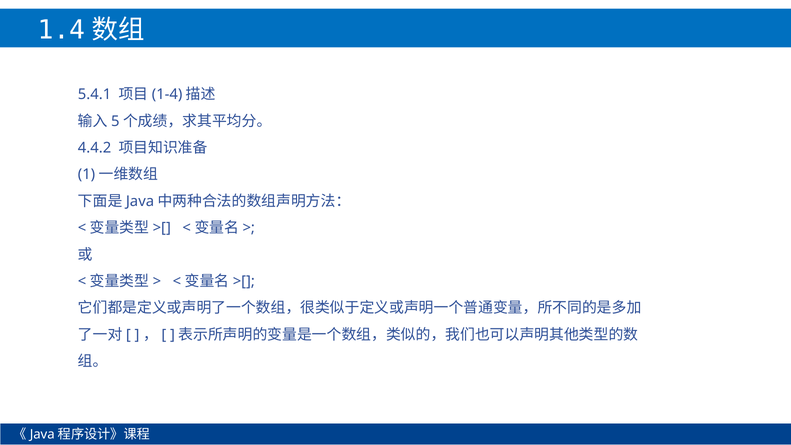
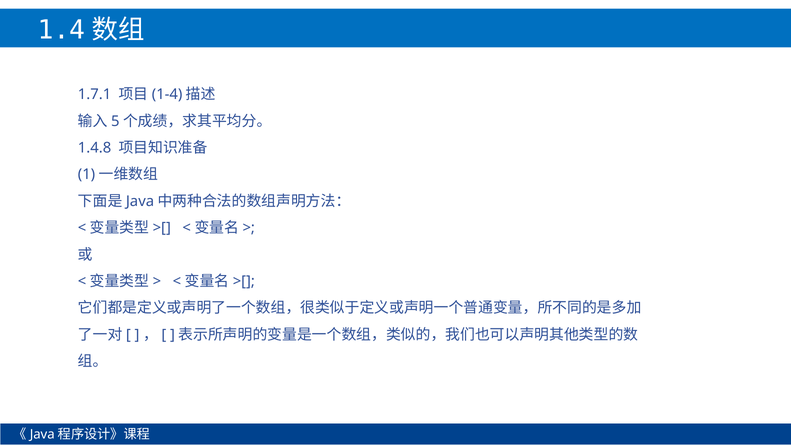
5.4.1: 5.4.1 -> 1.7.1 (95, 94)
4.4.2: 4.4.2 -> 1.4.8 (95, 148)
